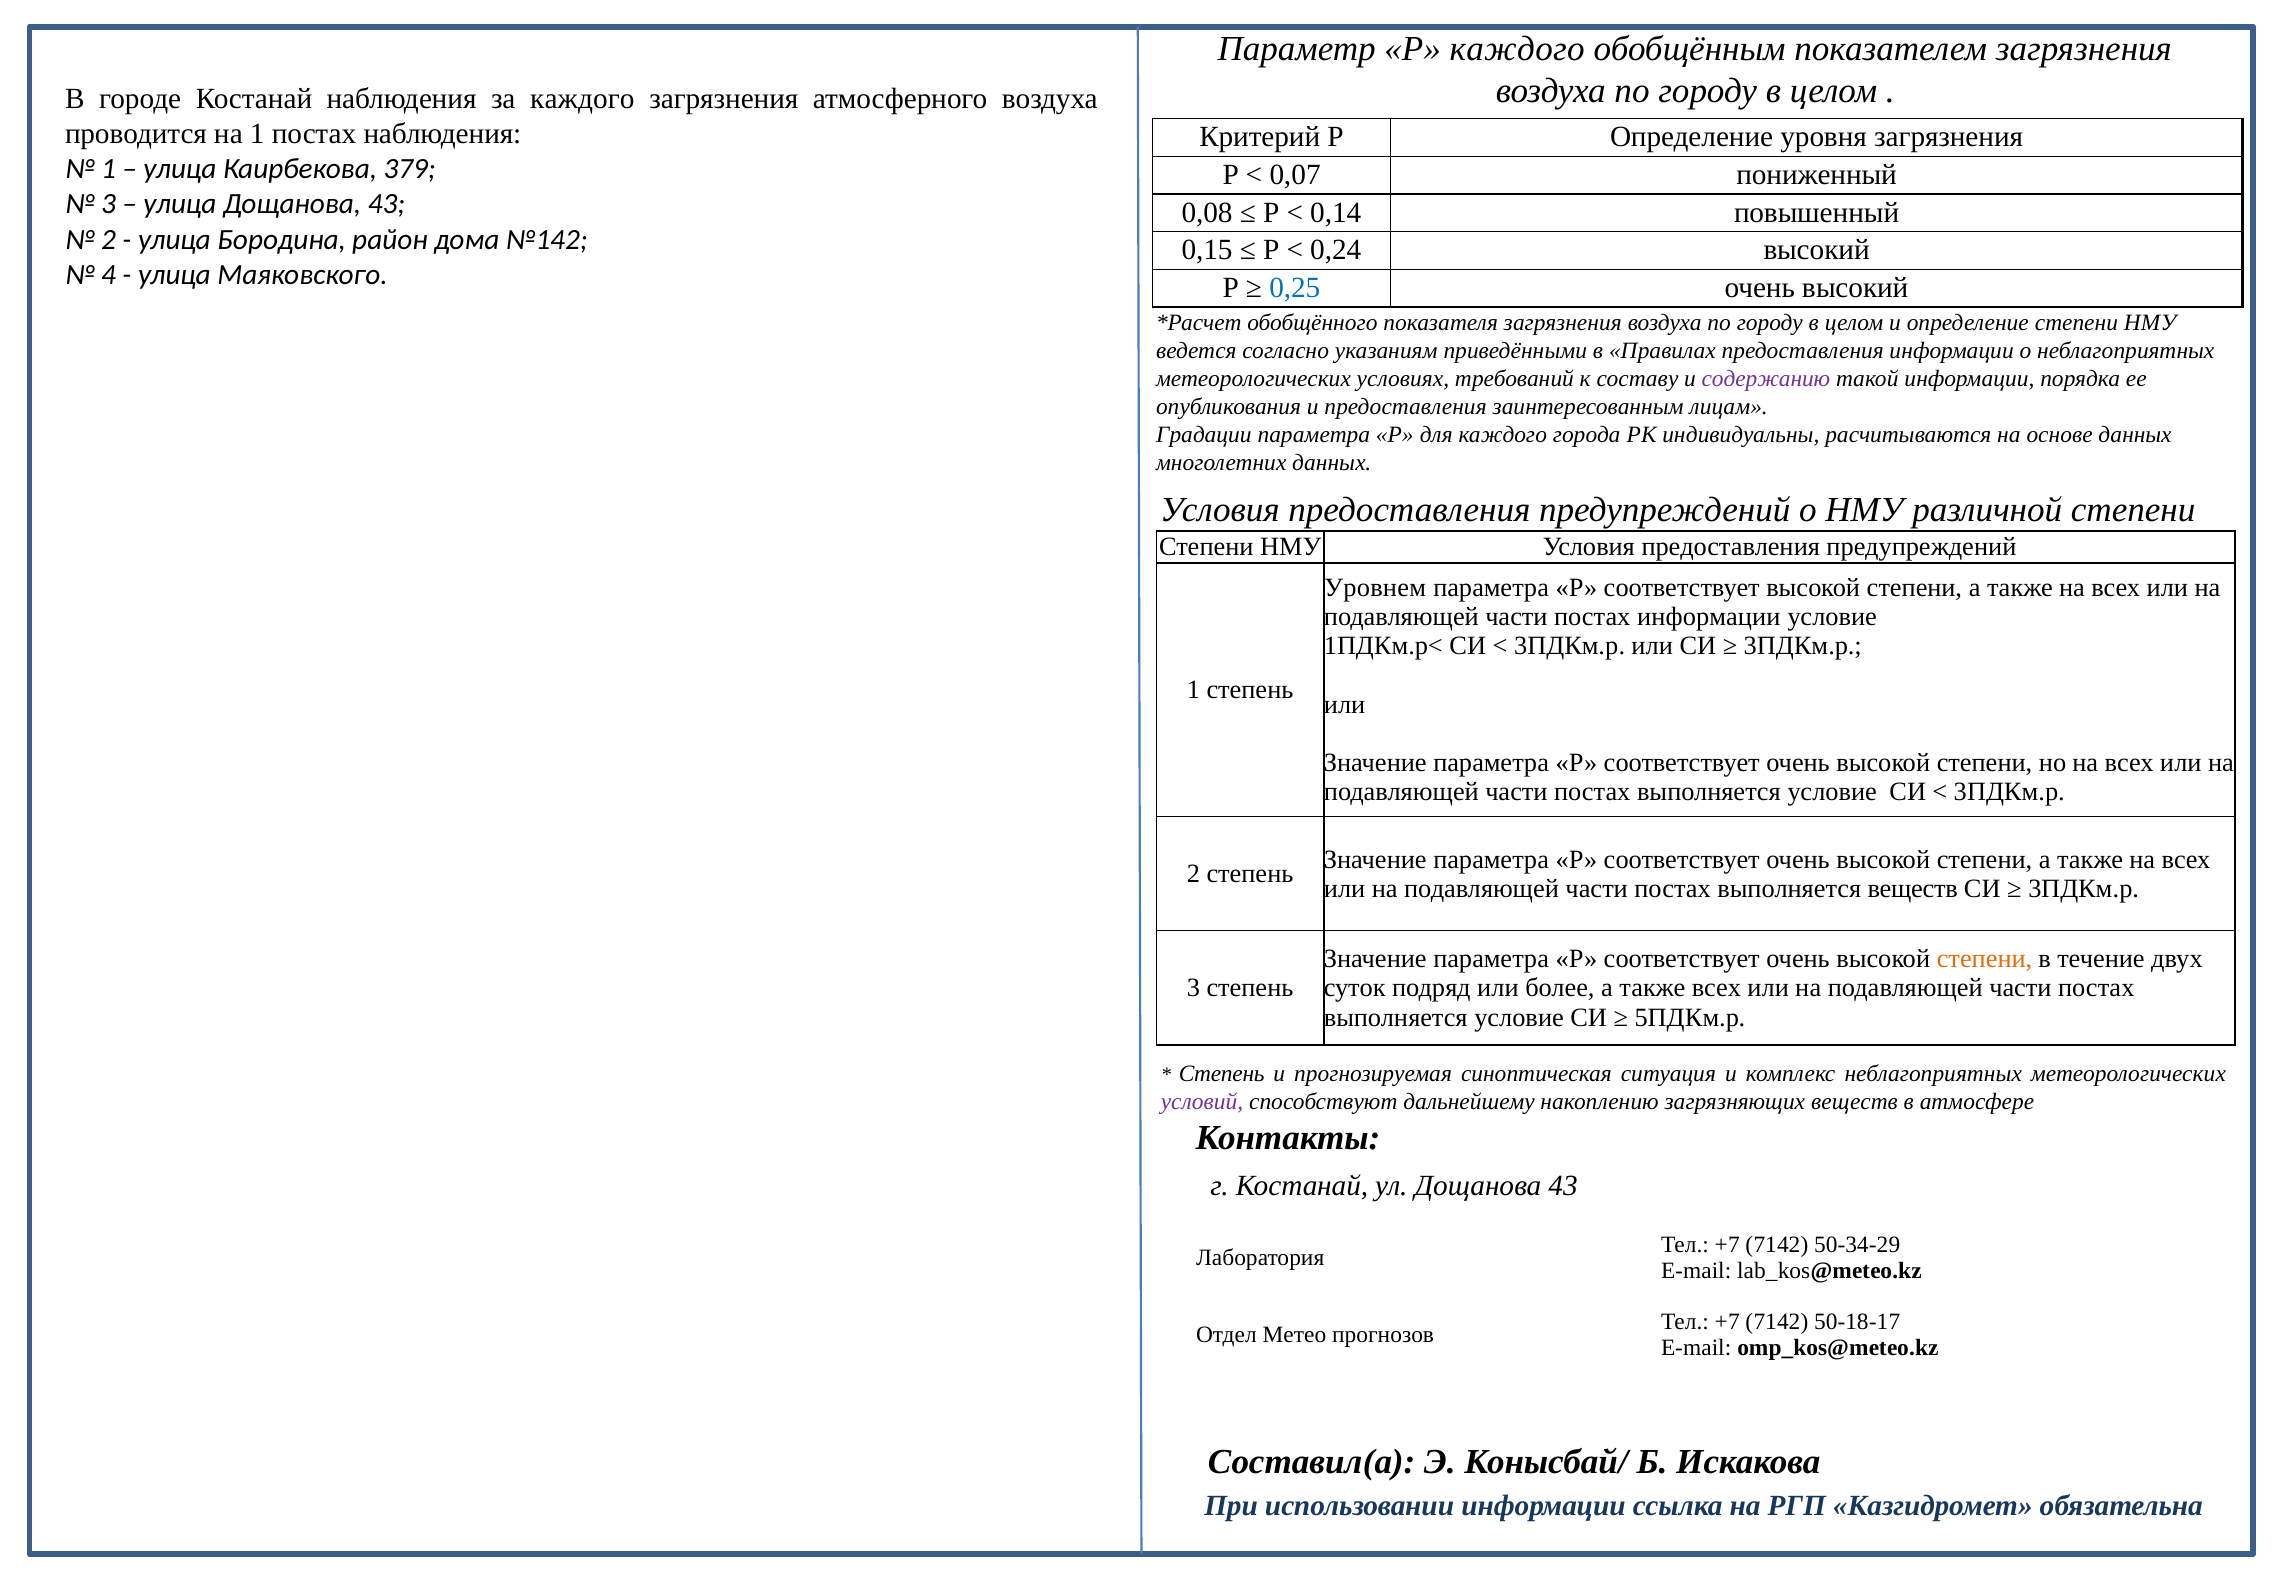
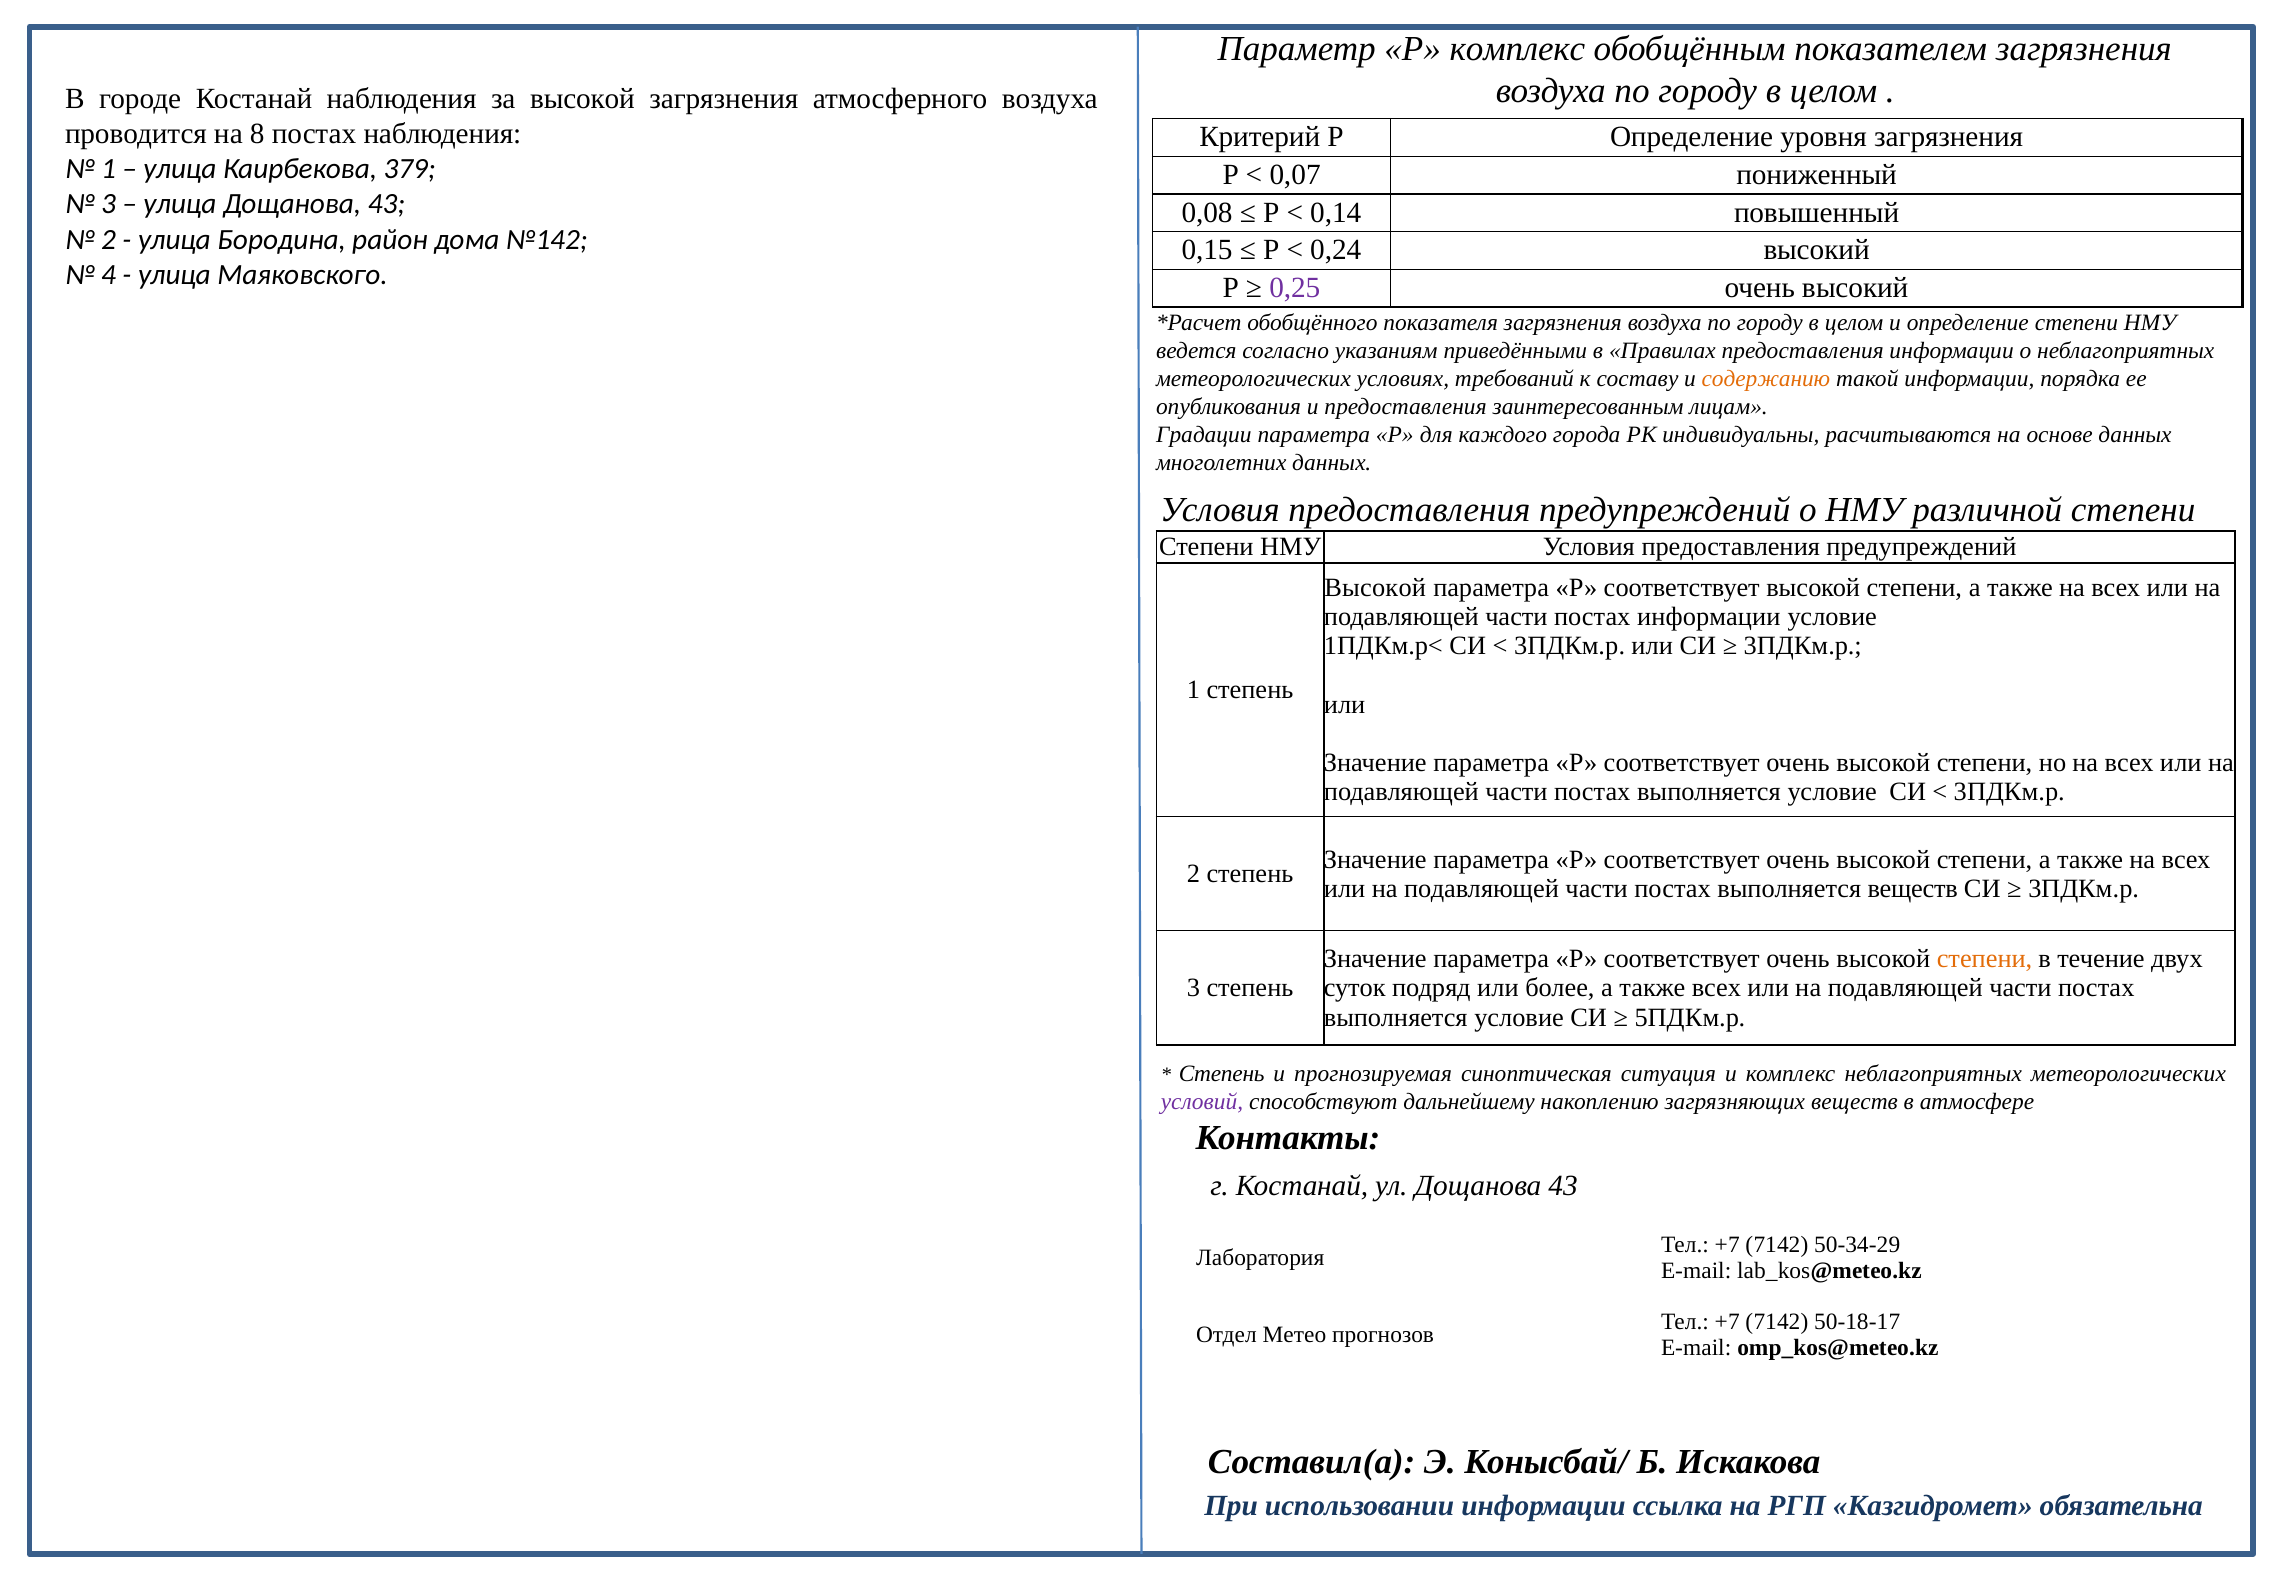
Р каждого: каждого -> комплекс (1517, 49)
за каждого: каждого -> высокой (583, 99)
на 1: 1 -> 8 (257, 134)
0,25 colour: blue -> purple (1295, 288)
содержанию colour: purple -> orange (1766, 379)
Уровнем: Уровнем -> Высокой (1375, 588)
